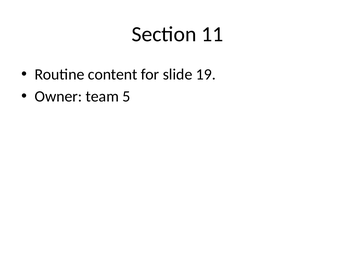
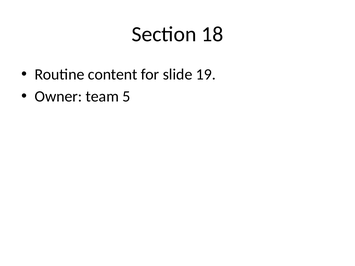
11: 11 -> 18 (212, 34)
